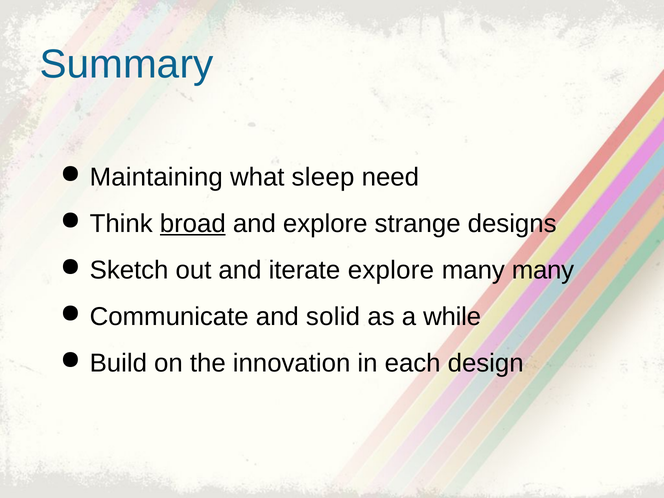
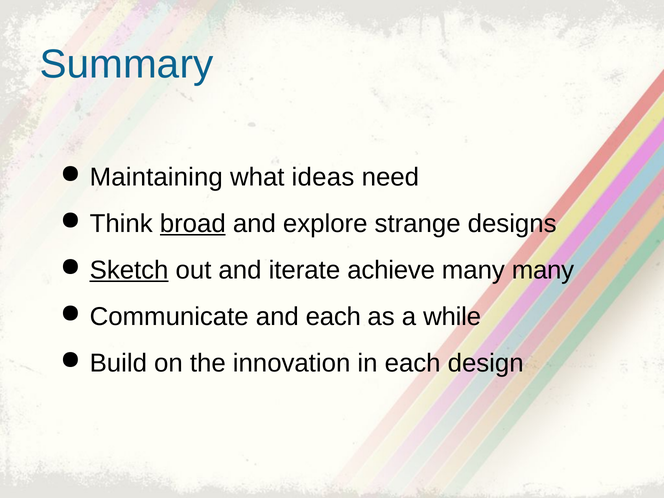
sleep: sleep -> ideas (323, 177)
Sketch underline: none -> present (129, 270)
iterate explore: explore -> achieve (391, 270)
and solid: solid -> each (333, 317)
